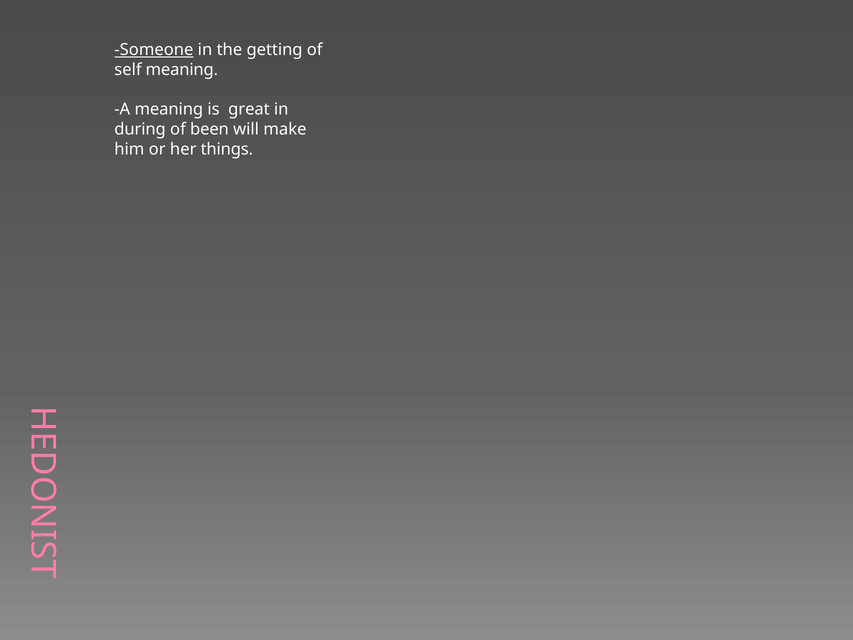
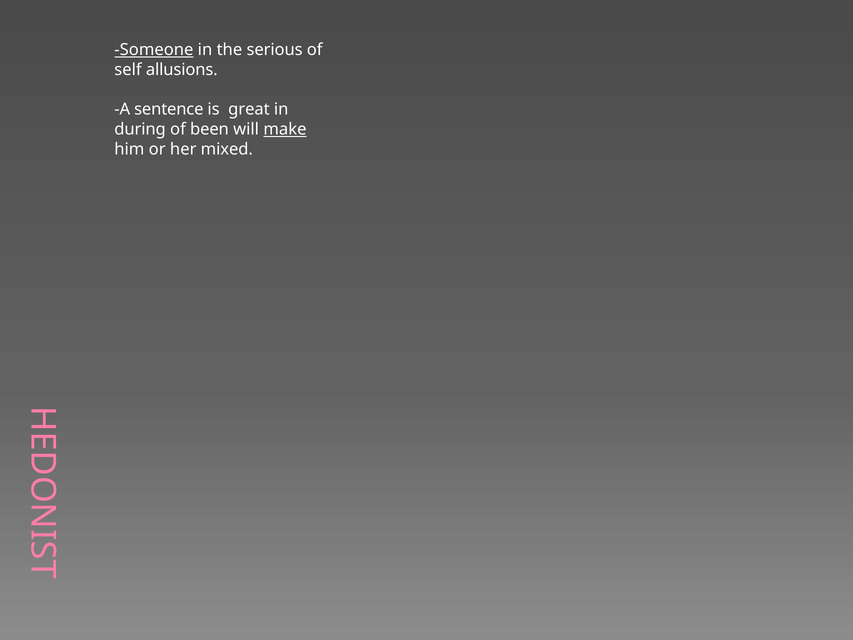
getting: getting -> serious (275, 50)
self meaning: meaning -> allusions (182, 70)
A meaning: meaning -> sentence (169, 109)
make underline: none -> present (285, 129)
things: things -> mixed (227, 149)
